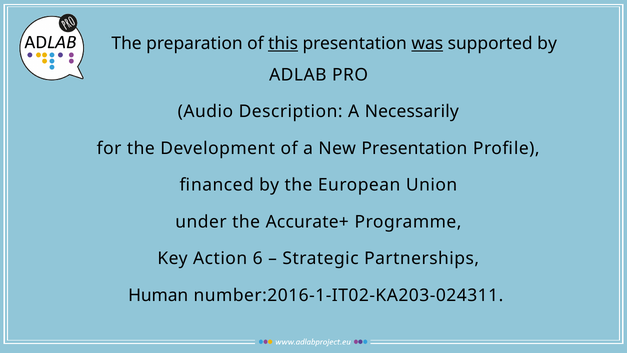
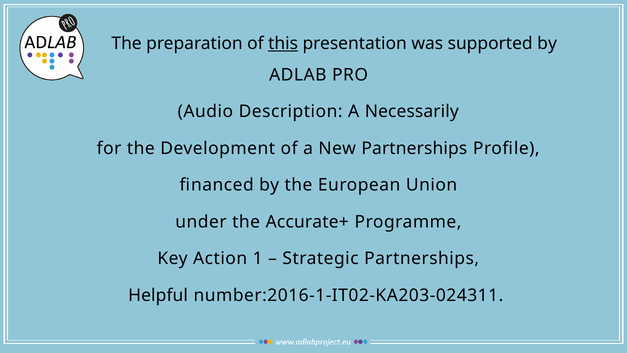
was underline: present -> none (427, 44)
New Presentation: Presentation -> Partnerships (414, 148)
6: 6 -> 1 (258, 258)
Human: Human -> Helpful (158, 295)
